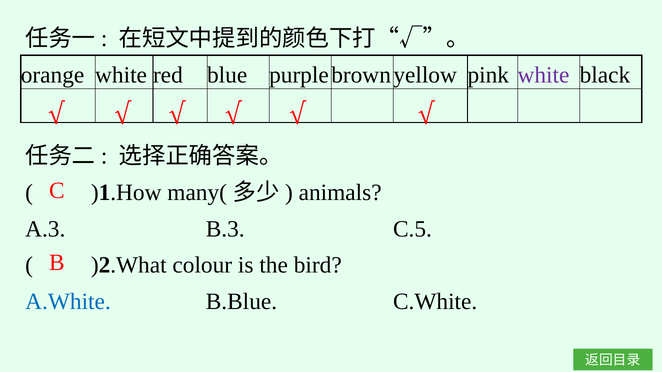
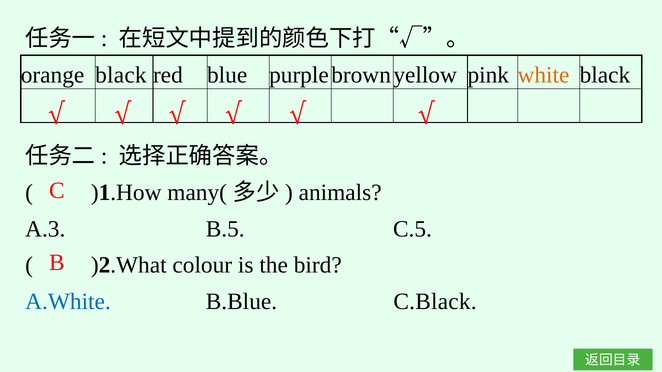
orange white: white -> black (121, 75)
white colour: purple -> orange (543, 75)
B.3: B.3 -> B.5 (225, 229)
C.White: C.White -> C.Black (435, 302)
